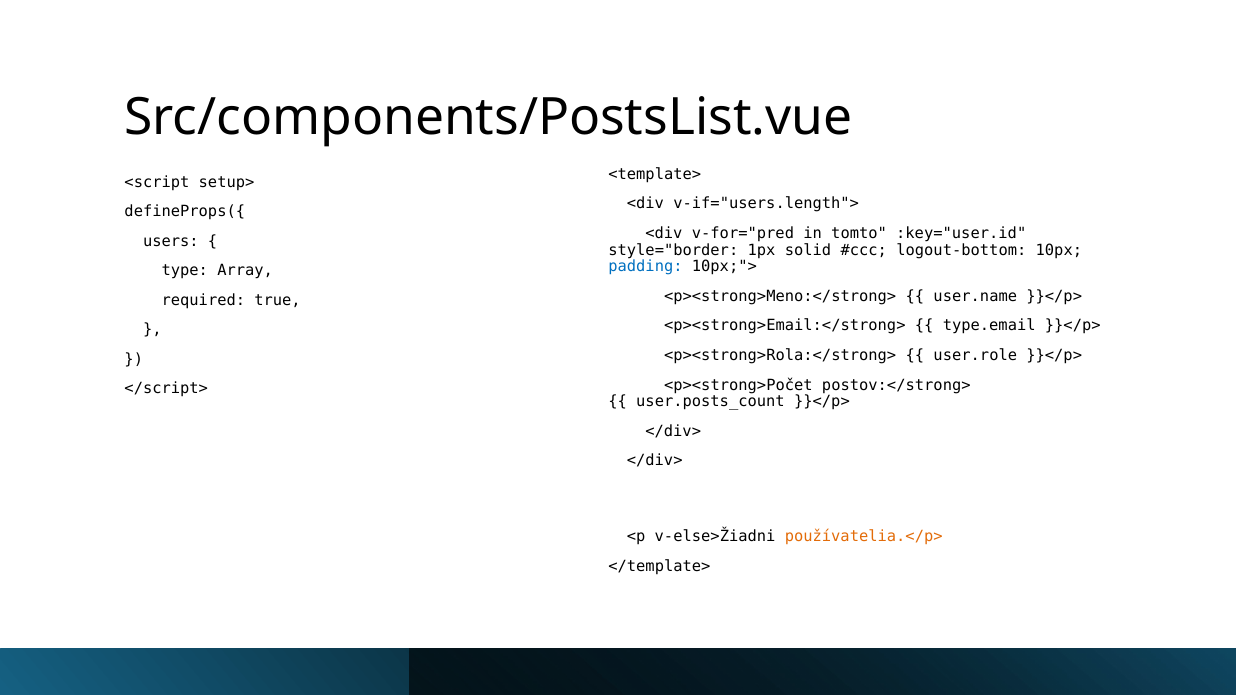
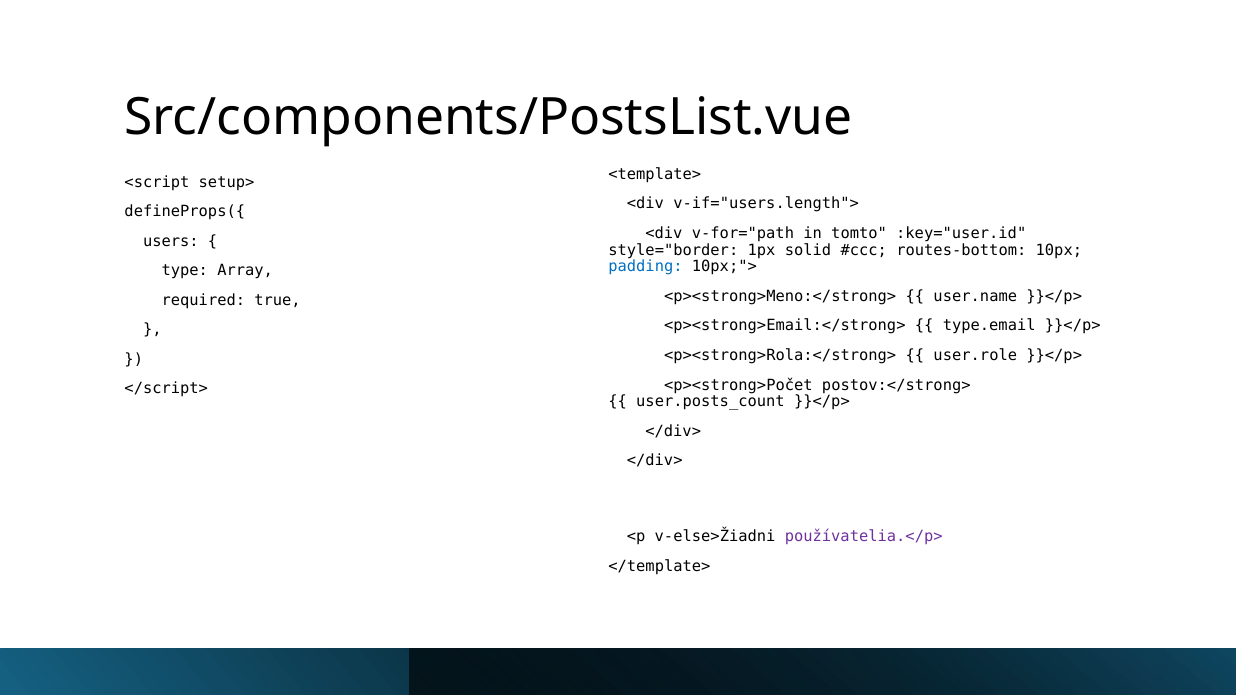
v-for="pred: v-for="pred -> v-for="path (743, 233)
logout-bottom: logout-bottom -> routes-bottom (961, 250)
používatelia.</p> colour: orange -> purple (864, 537)
